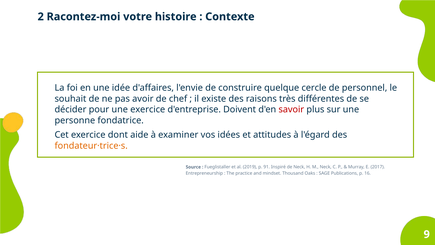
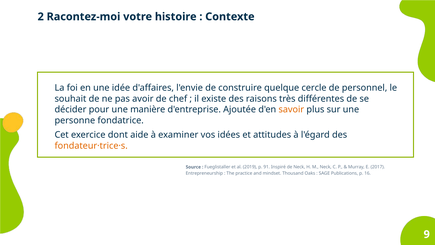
une exercice: exercice -> manière (148, 109)
Doivent: Doivent -> Ajoutée (240, 109)
savoir colour: red -> orange (291, 109)
